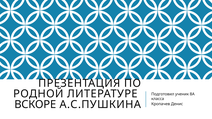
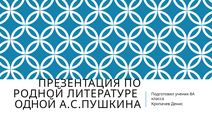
ВСКОРЕ: ВСКОРЕ -> ОДНОЙ (35, 105)
